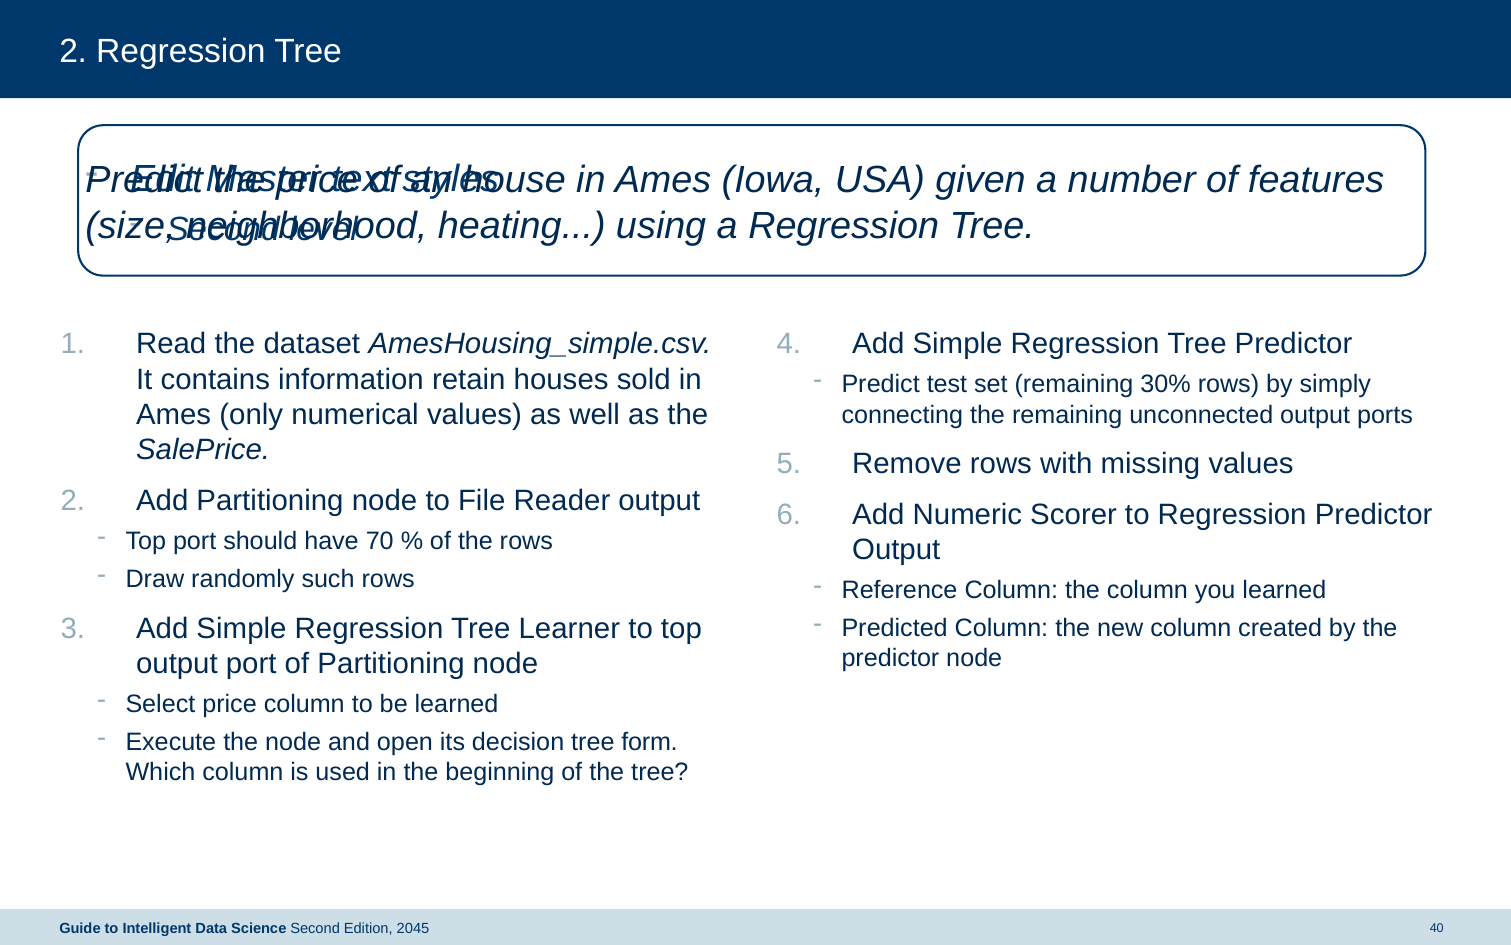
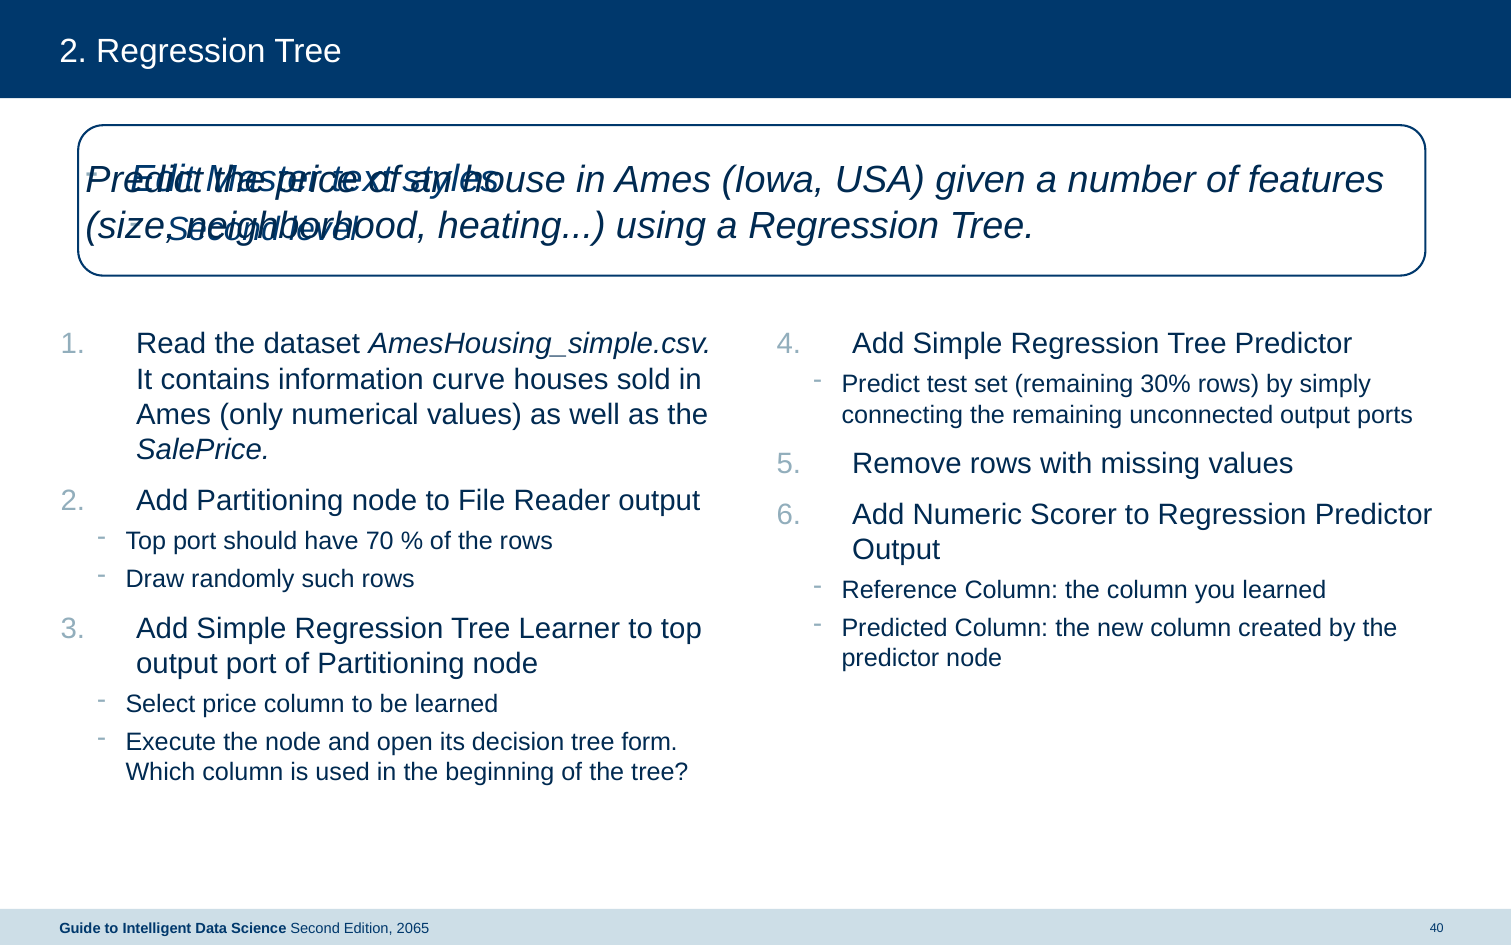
retain: retain -> curve (469, 379)
2045: 2045 -> 2065 (413, 928)
